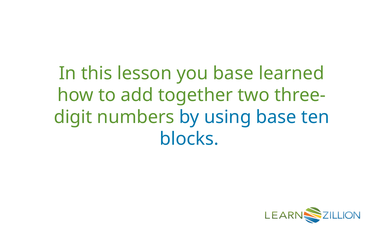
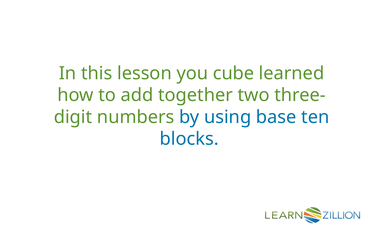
you base: base -> cube (233, 73)
